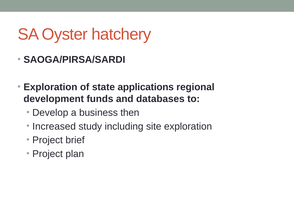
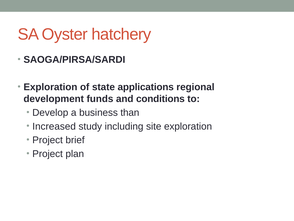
databases: databases -> conditions (160, 99)
then: then -> than (130, 112)
